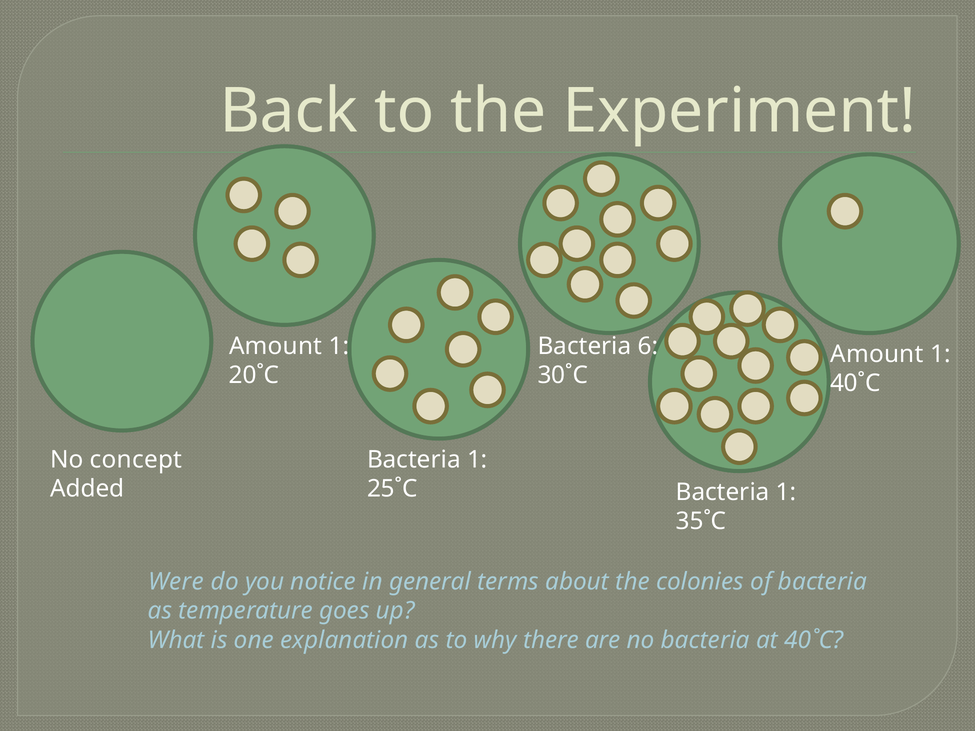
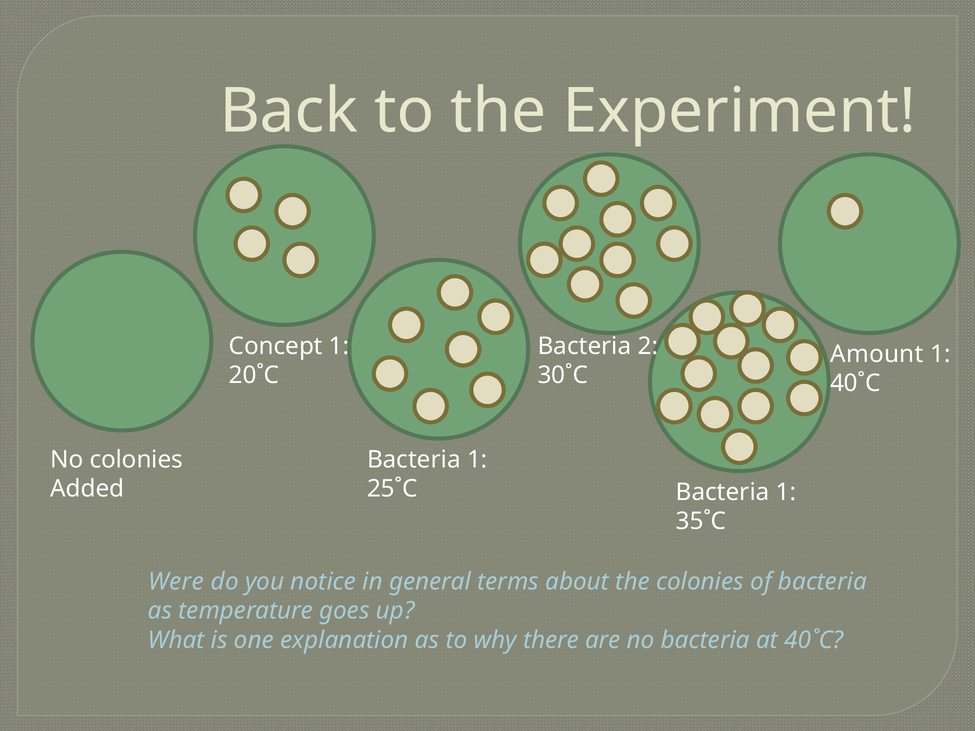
Amount: Amount -> Concept (276, 346)
6: 6 -> 2 (648, 346)
No concept: concept -> colonies (136, 460)
